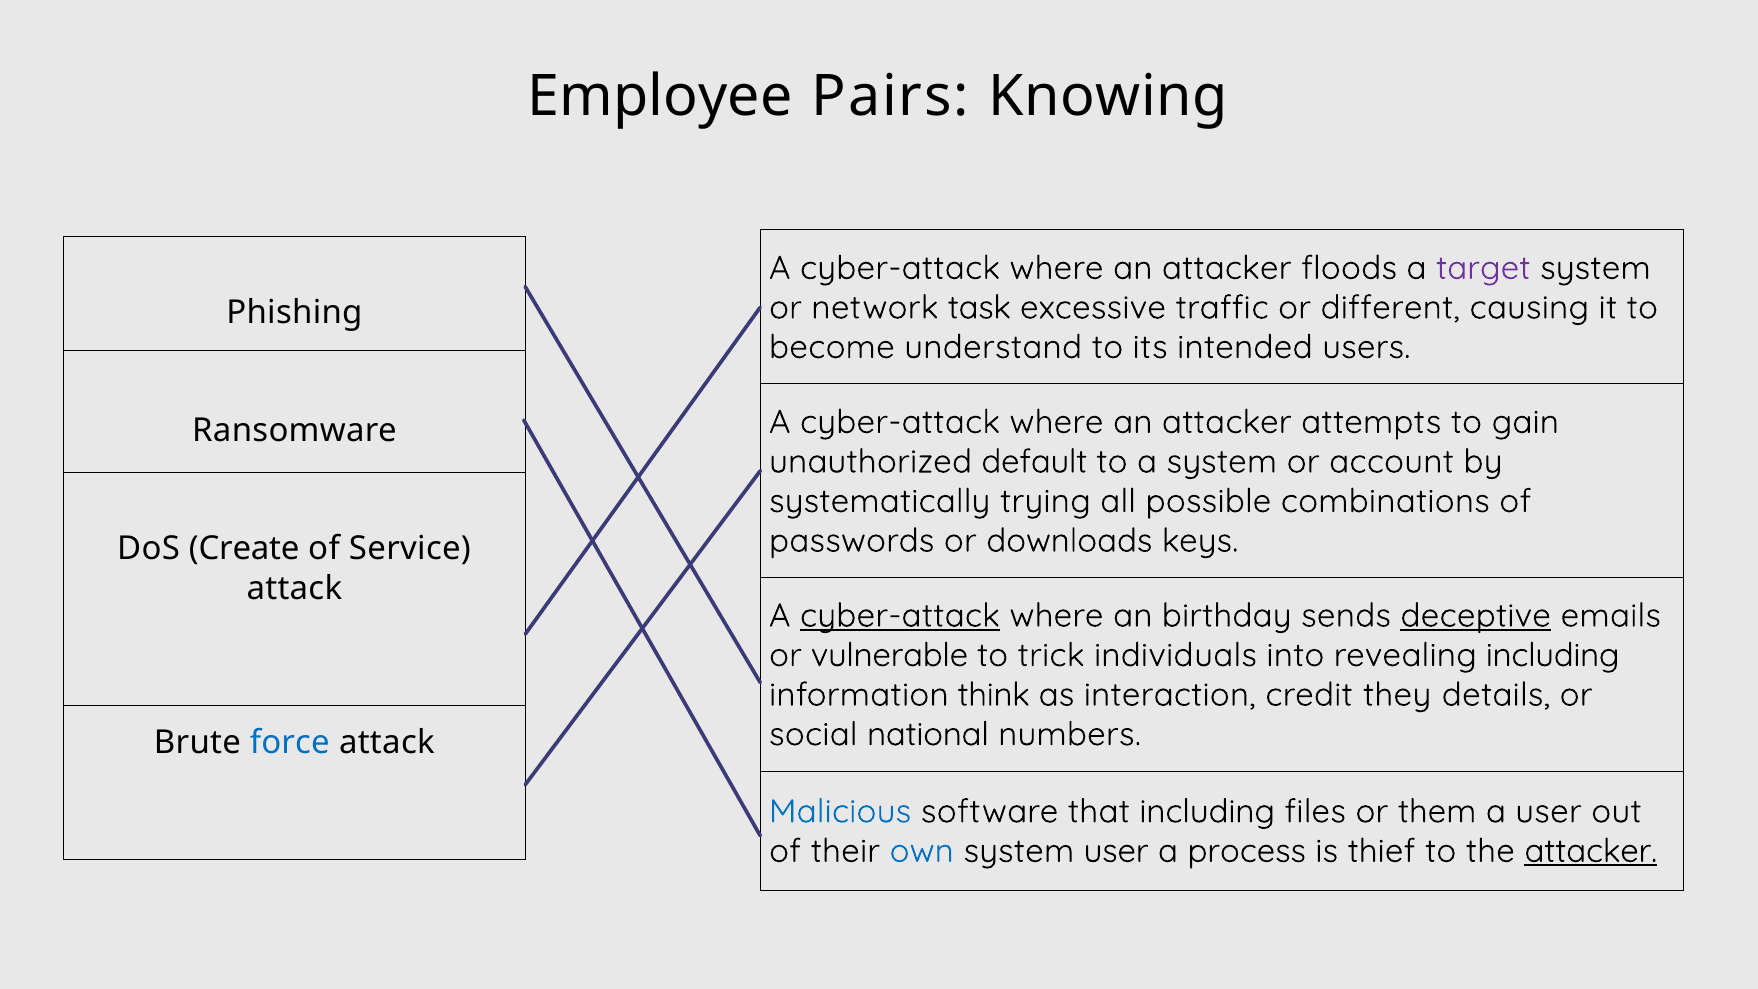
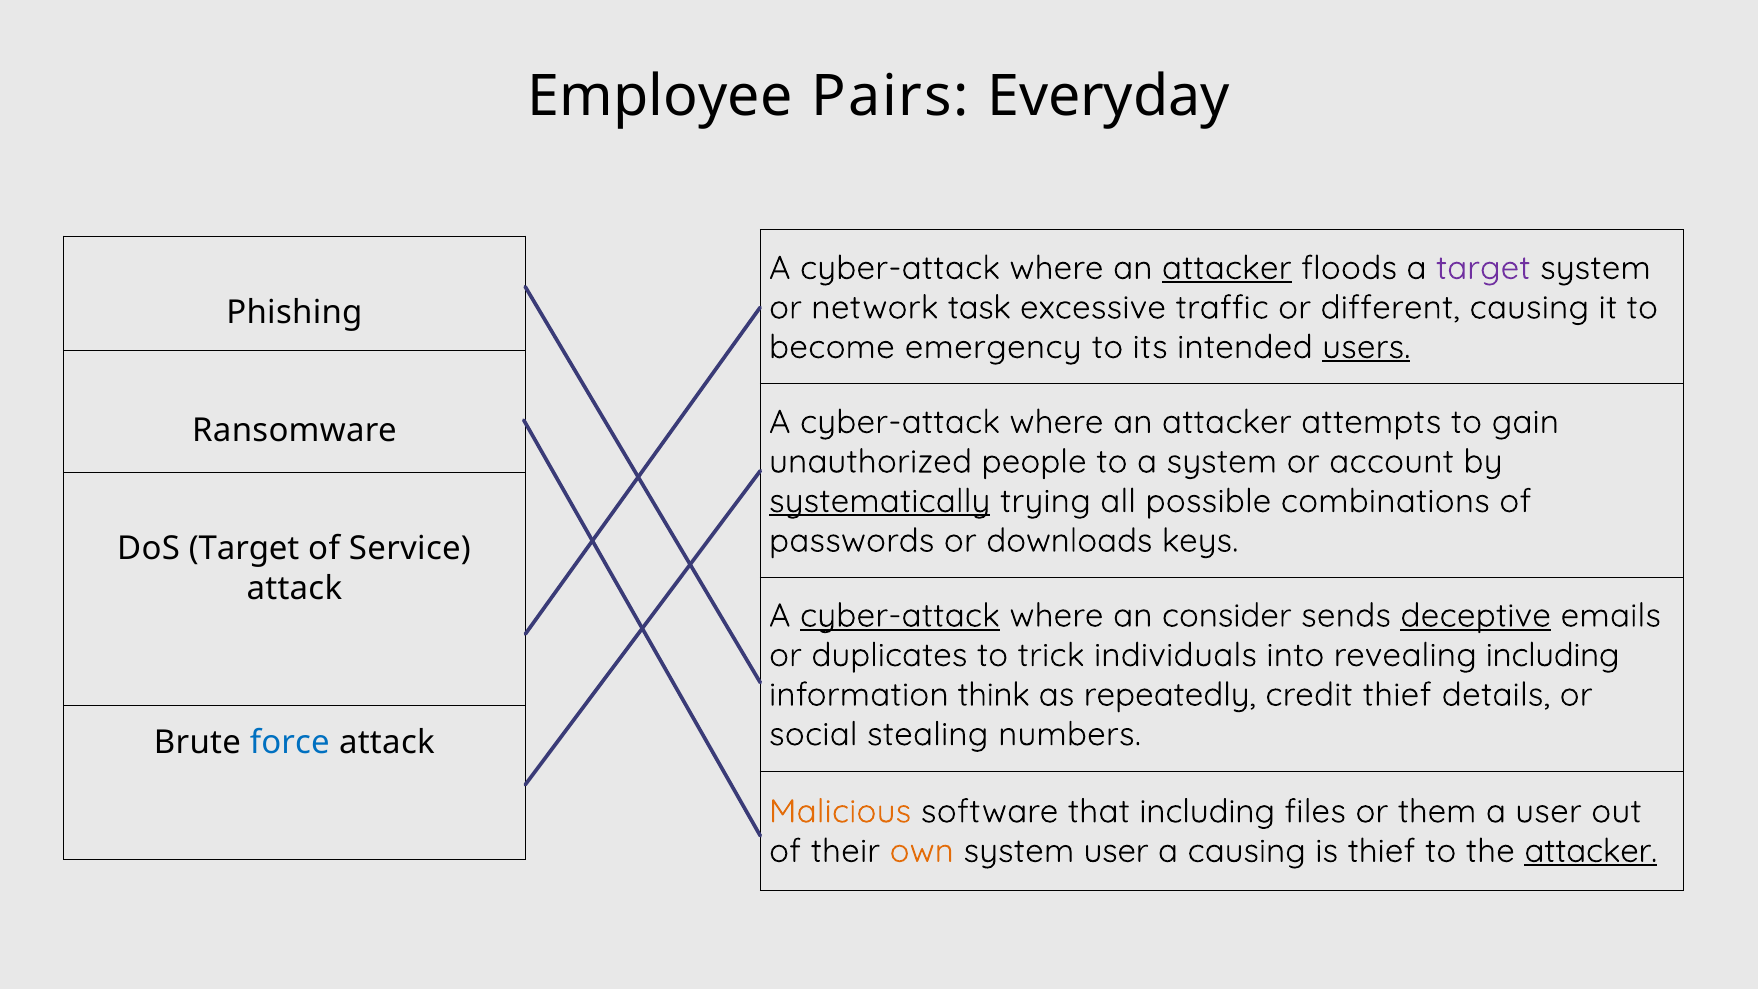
Knowing: Knowing -> Everyday (1108, 96)
attacker underline: none -> present (1227, 268)
understand: understand -> emergency (993, 347)
users underline: none -> present (1366, 347)
default: default -> people (1034, 462)
systematically underline: none -> present (880, 501)
DoS Create: Create -> Target (244, 549)
birthday: birthday -> consider (1227, 616)
vulnerable: vulnerable -> duplicates (889, 655)
interaction: interaction -> repeatedly (1170, 695)
credit they: they -> thief (1397, 695)
national: national -> stealing (928, 734)
Malicious colour: blue -> orange (840, 811)
own colour: blue -> orange (922, 851)
a process: process -> causing (1247, 851)
